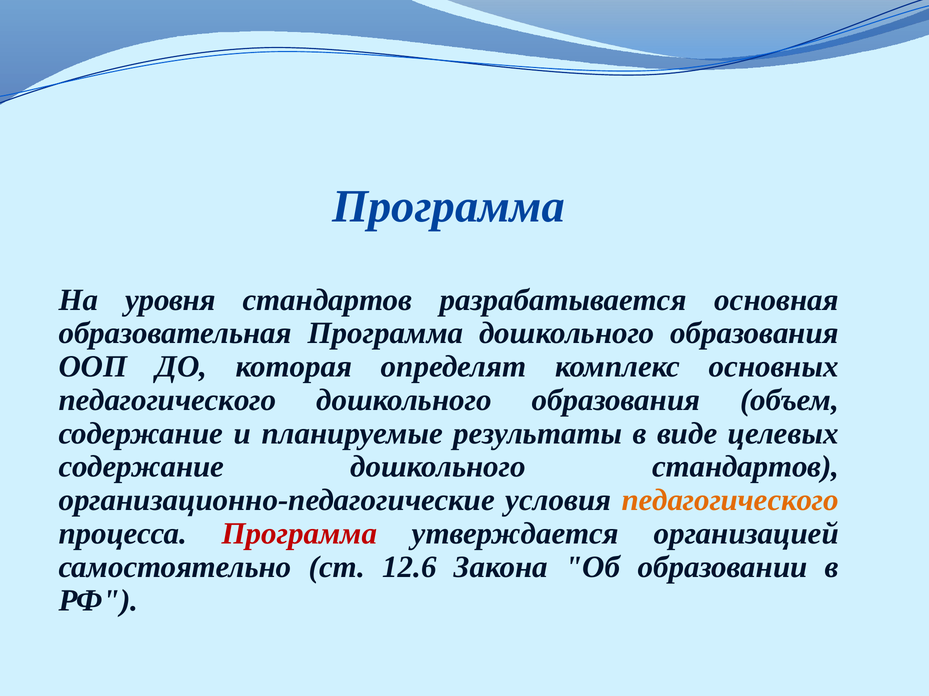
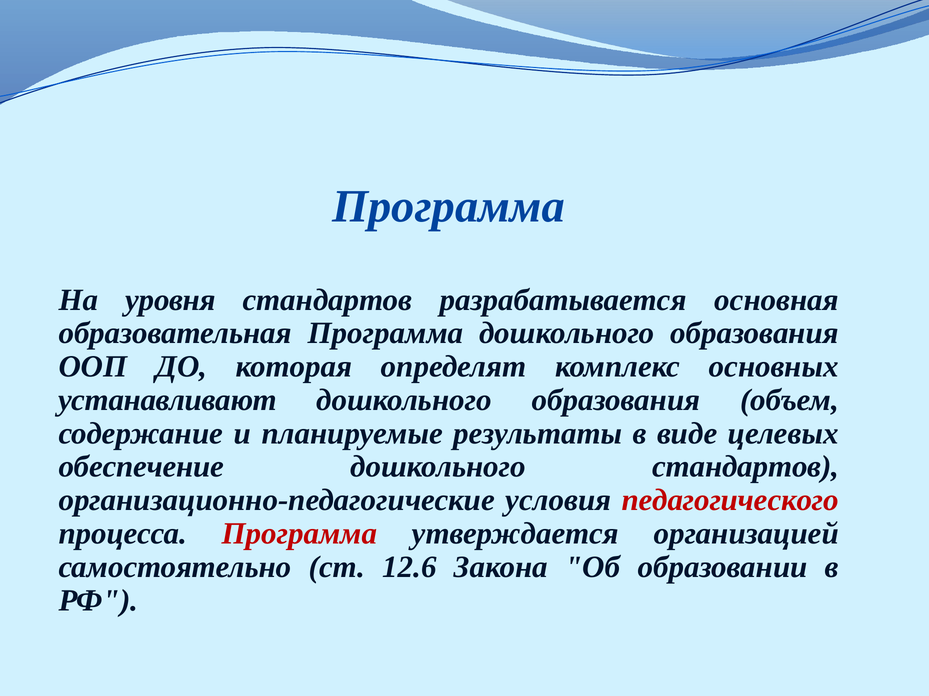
педагогического: педагогического -> устанавливают (167, 400)
содержание: содержание -> обеспечение (141, 467)
педагогического colour: orange -> red (730, 501)
